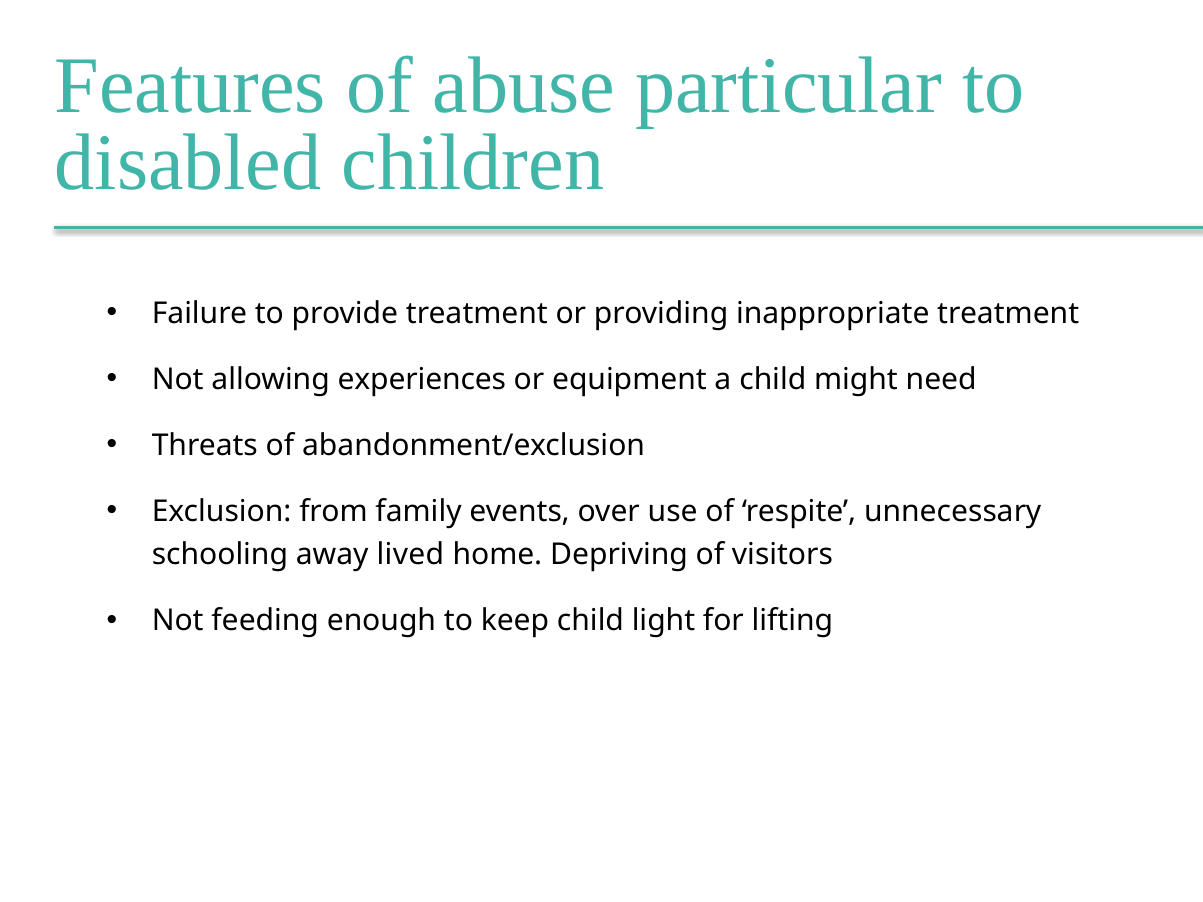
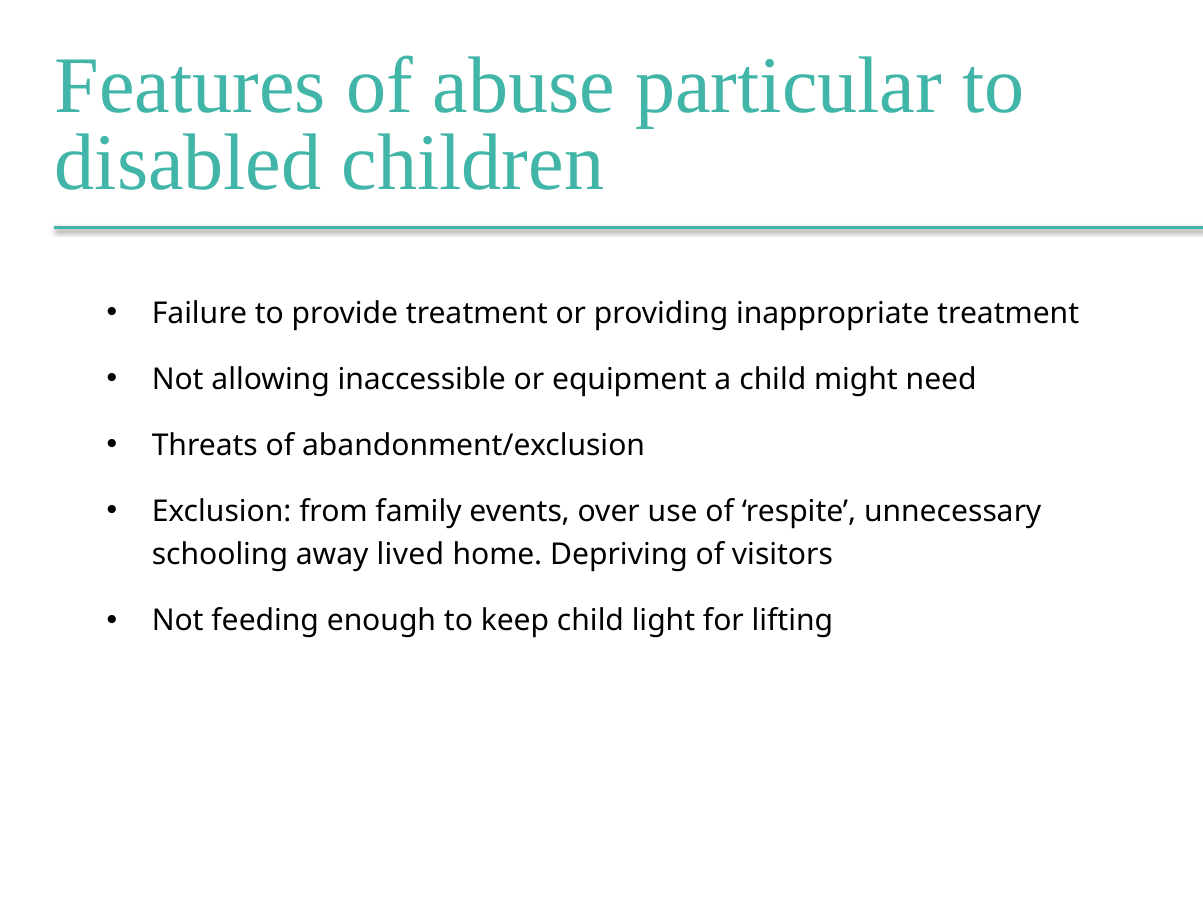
experiences: experiences -> inaccessible (422, 380)
